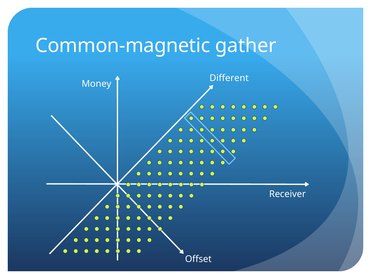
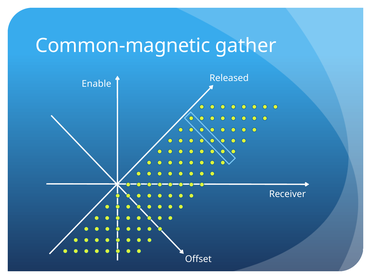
Different: Different -> Released (229, 78)
Money: Money -> Enable (96, 84)
